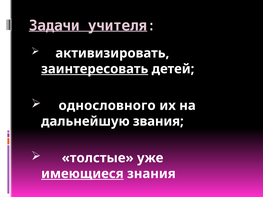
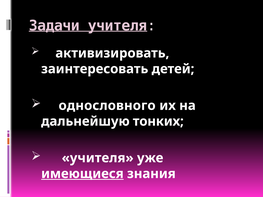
заинтересовать underline: present -> none (95, 69)
звания: звания -> тонких (158, 121)
толстые: толстые -> учителя (98, 158)
